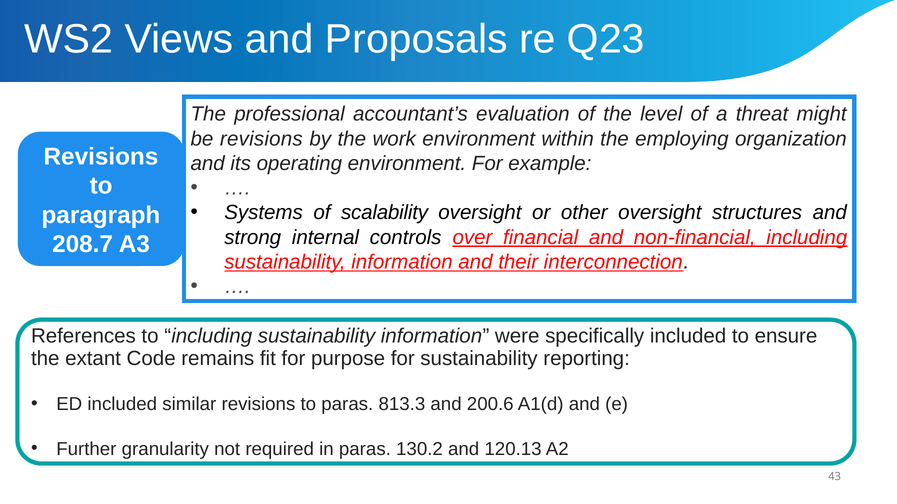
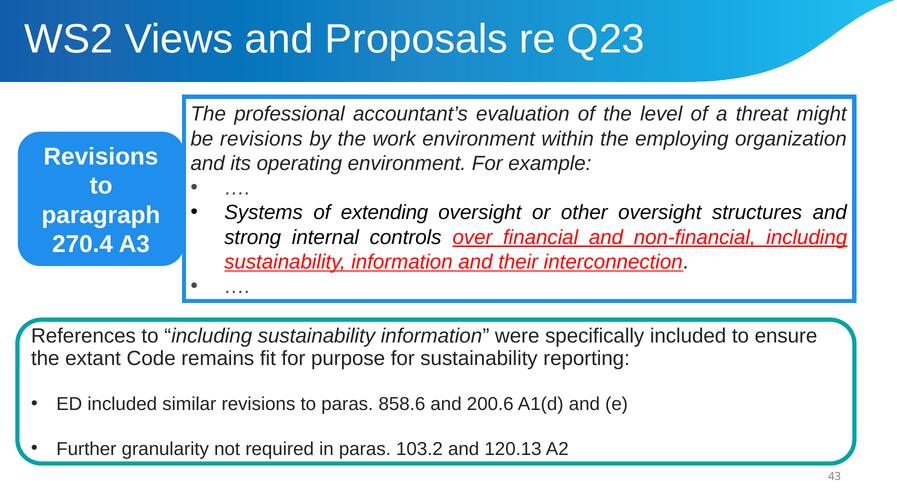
scalability: scalability -> extending (385, 213)
208.7: 208.7 -> 270.4 (83, 244)
813.3: 813.3 -> 858.6 (402, 405)
130.2: 130.2 -> 103.2 (419, 449)
